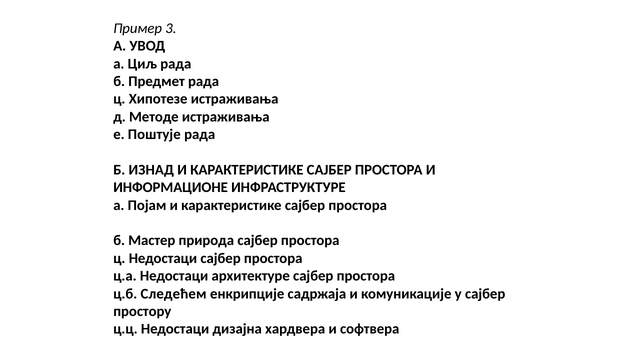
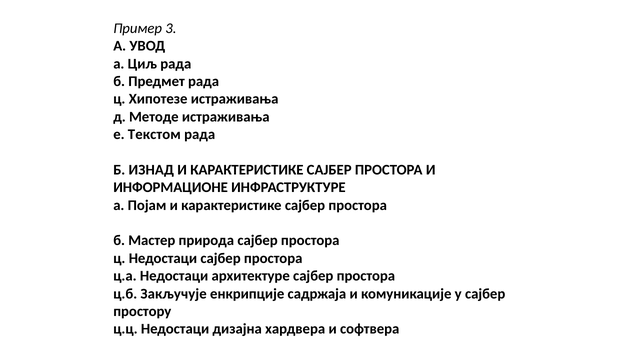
Поштује: Поштује -> Текстом (154, 134)
Следећем: Следећем -> Закључује (174, 293)
